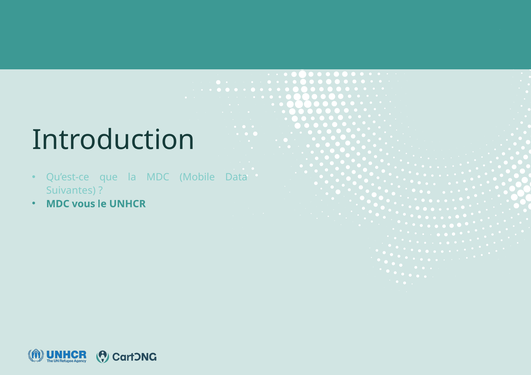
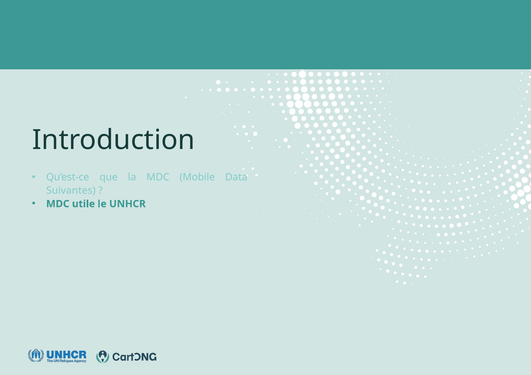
vous: vous -> utile (84, 204)
